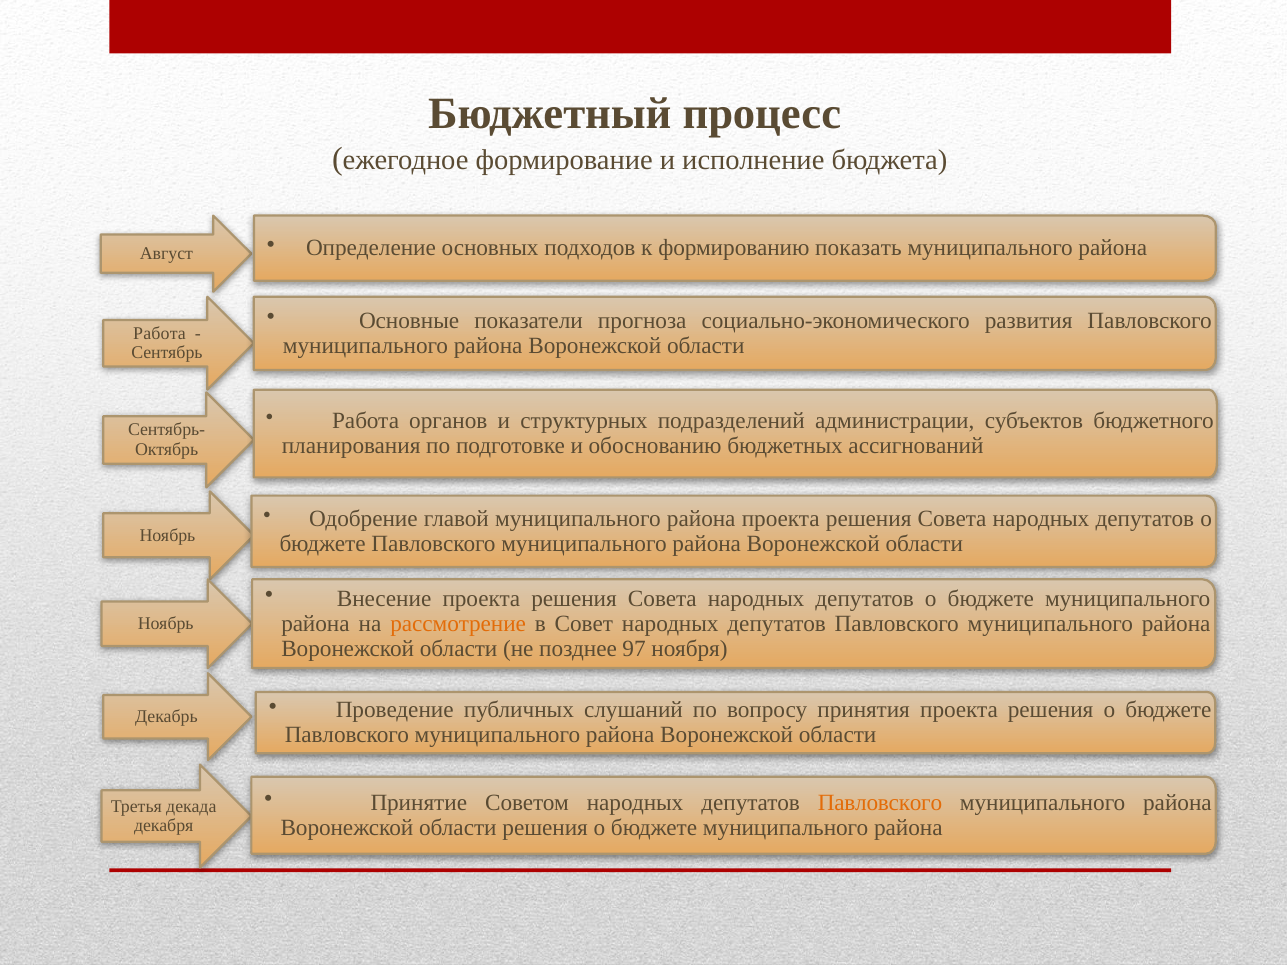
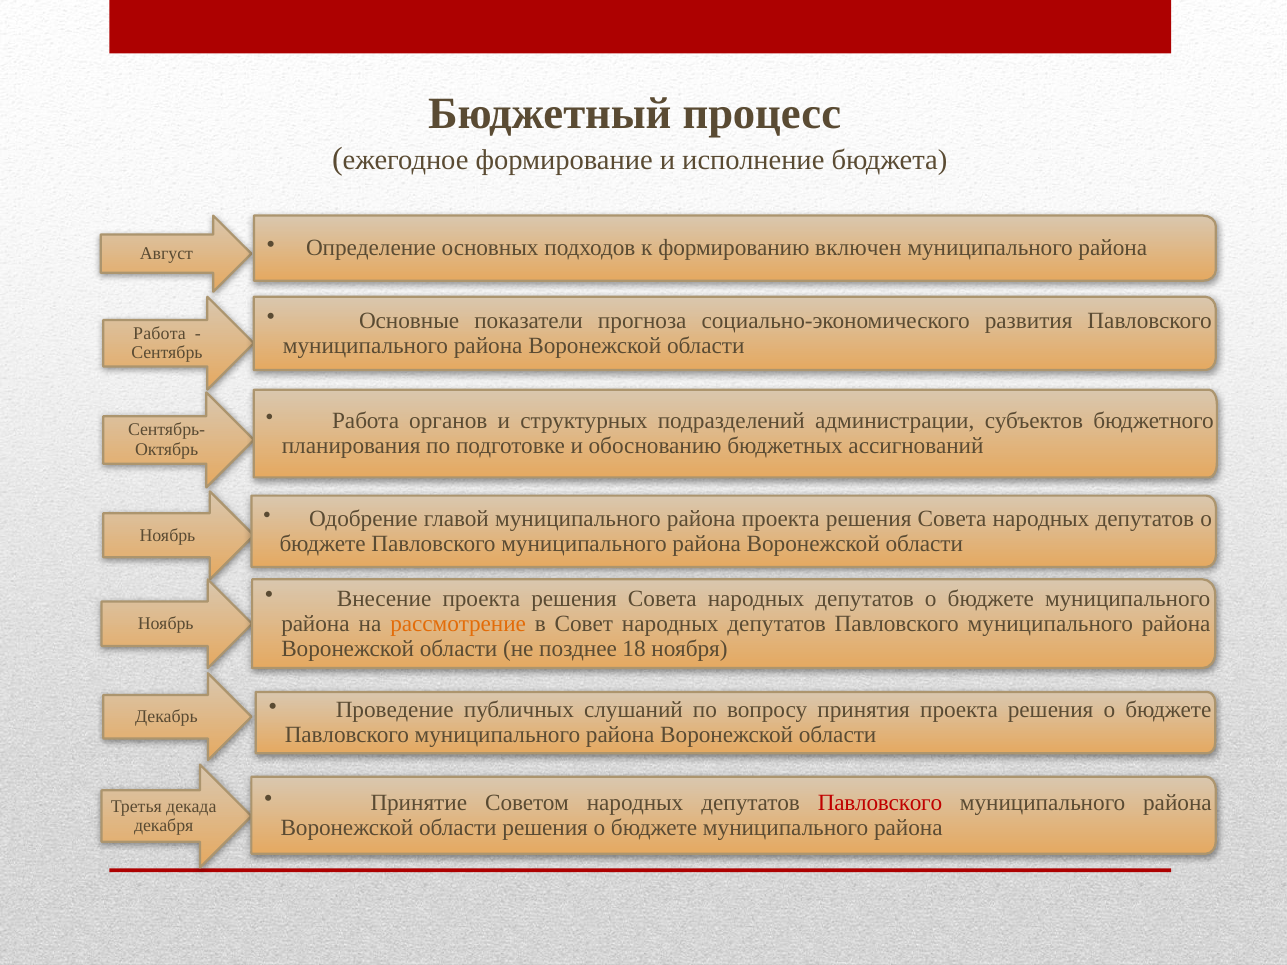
показать: показать -> включен (858, 248)
97: 97 -> 18 (634, 649)
Павловского colour: orange -> red (880, 803)
